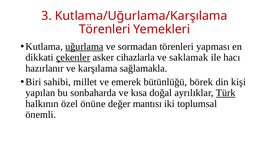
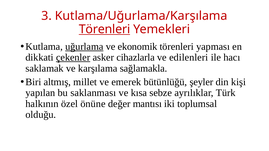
Törenleri underline: none -> present (104, 29)
sormadan: sormadan -> ekonomik (138, 47)
saklamak: saklamak -> edilenleri (189, 58)
hazırlanır: hazırlanır -> saklamak (45, 68)
sahibi: sahibi -> altmış (57, 82)
börek: börek -> şeyler (201, 82)
sonbaharda: sonbaharda -> saklanması (93, 93)
doğal: doğal -> sebze (161, 93)
Türk underline: present -> none (226, 93)
önemli: önemli -> olduğu (41, 115)
